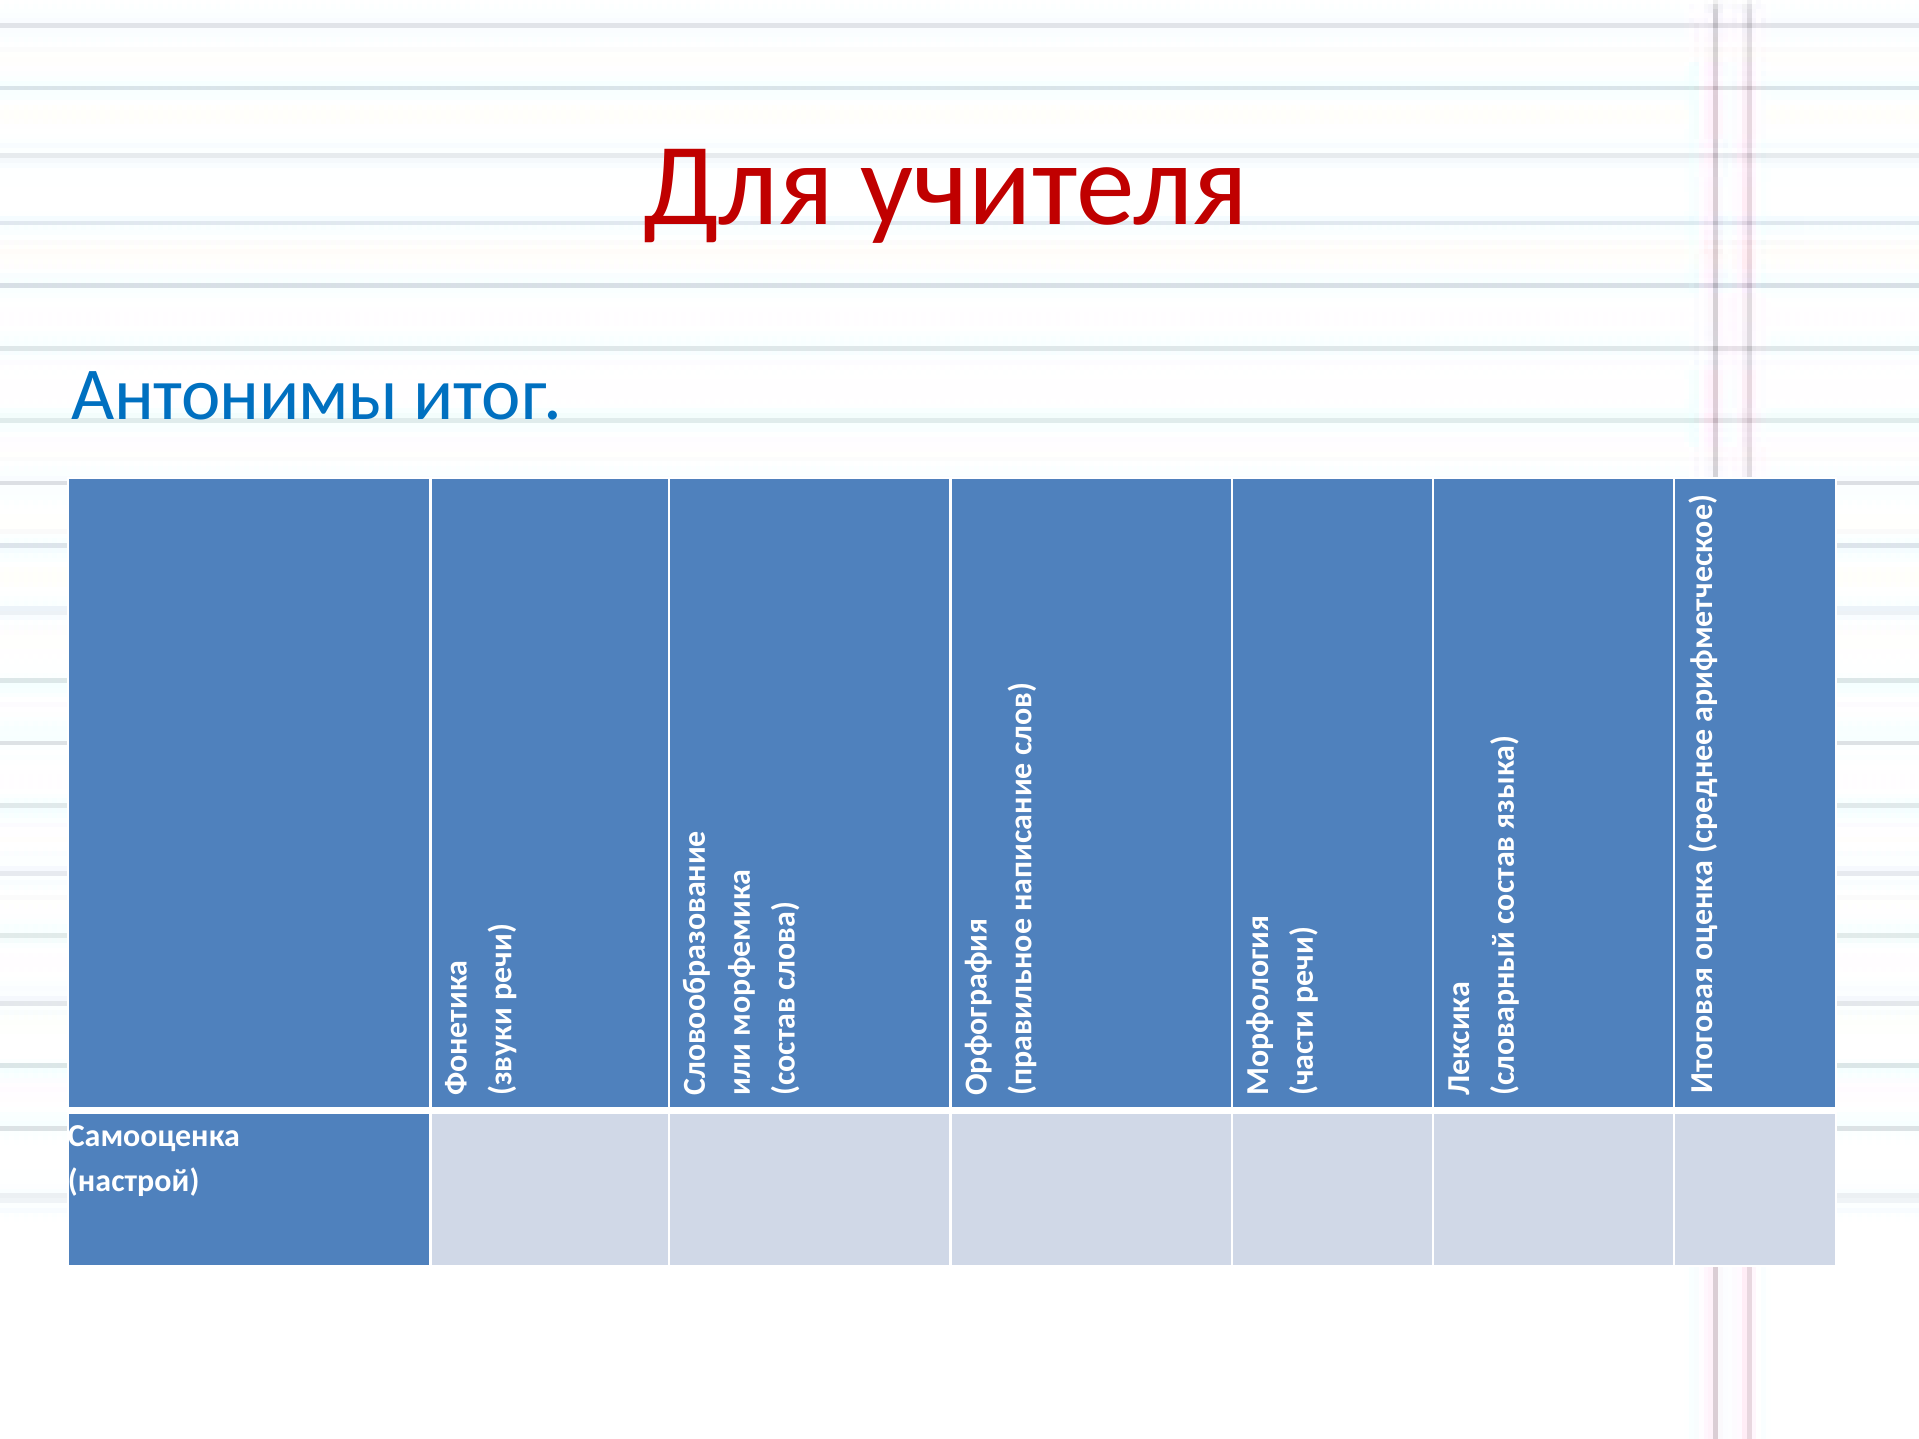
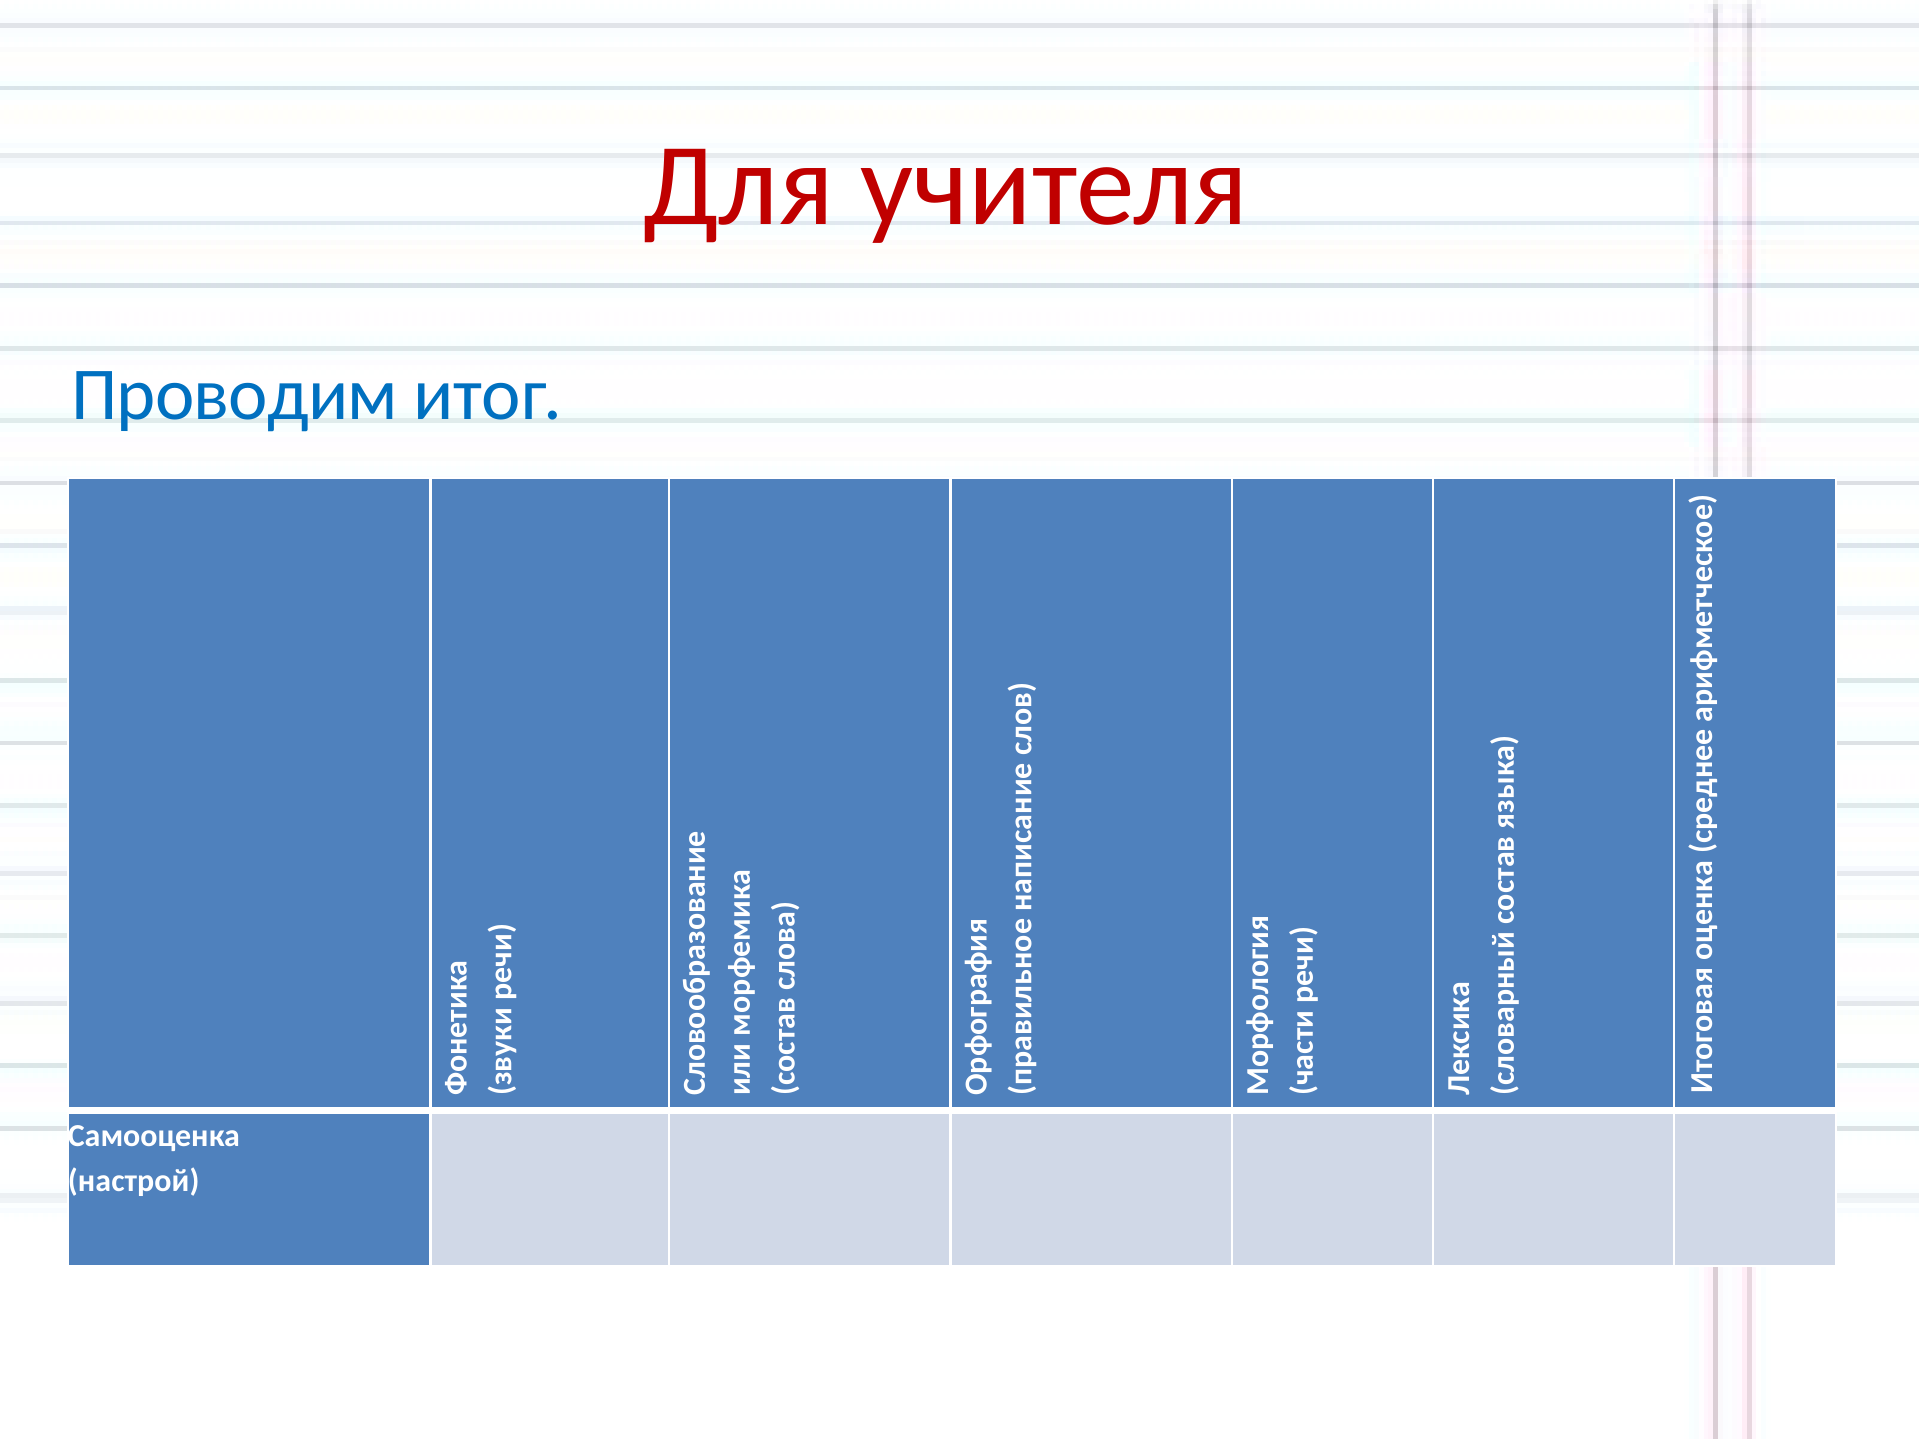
Антонимы: Антонимы -> Проводим (235, 395)
